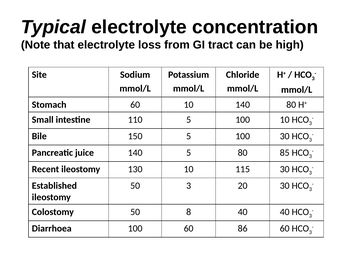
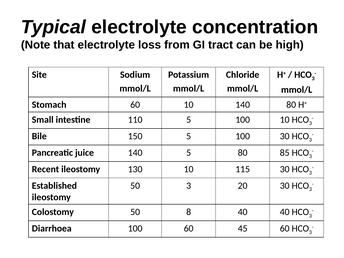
86: 86 -> 45 (243, 228)
